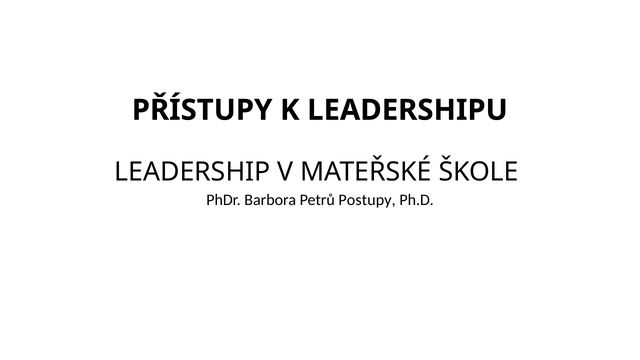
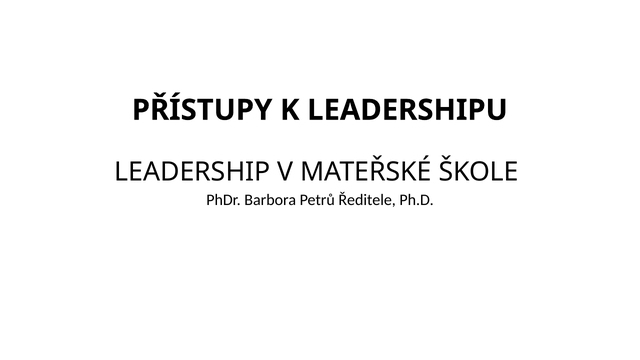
Postupy: Postupy -> Ředitele (367, 200)
